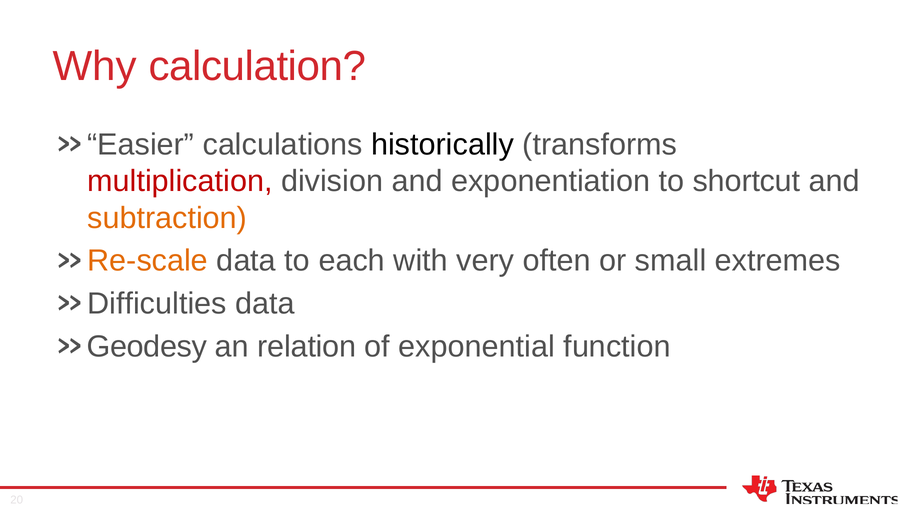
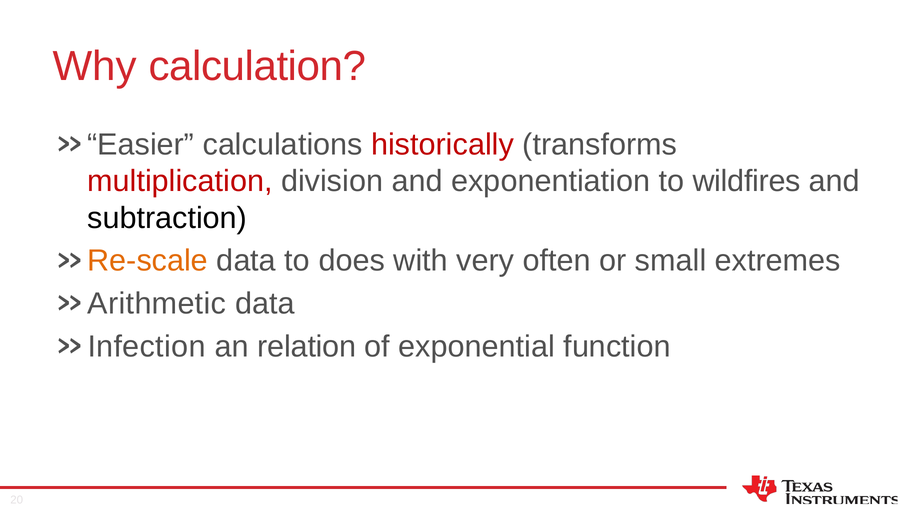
historically colour: black -> red (443, 145)
shortcut: shortcut -> wildfires (747, 181)
subtraction colour: orange -> black (167, 218)
each: each -> does (352, 261)
Difficulties: Difficulties -> Arithmetic (157, 304)
Geodesy: Geodesy -> Infection (147, 347)
